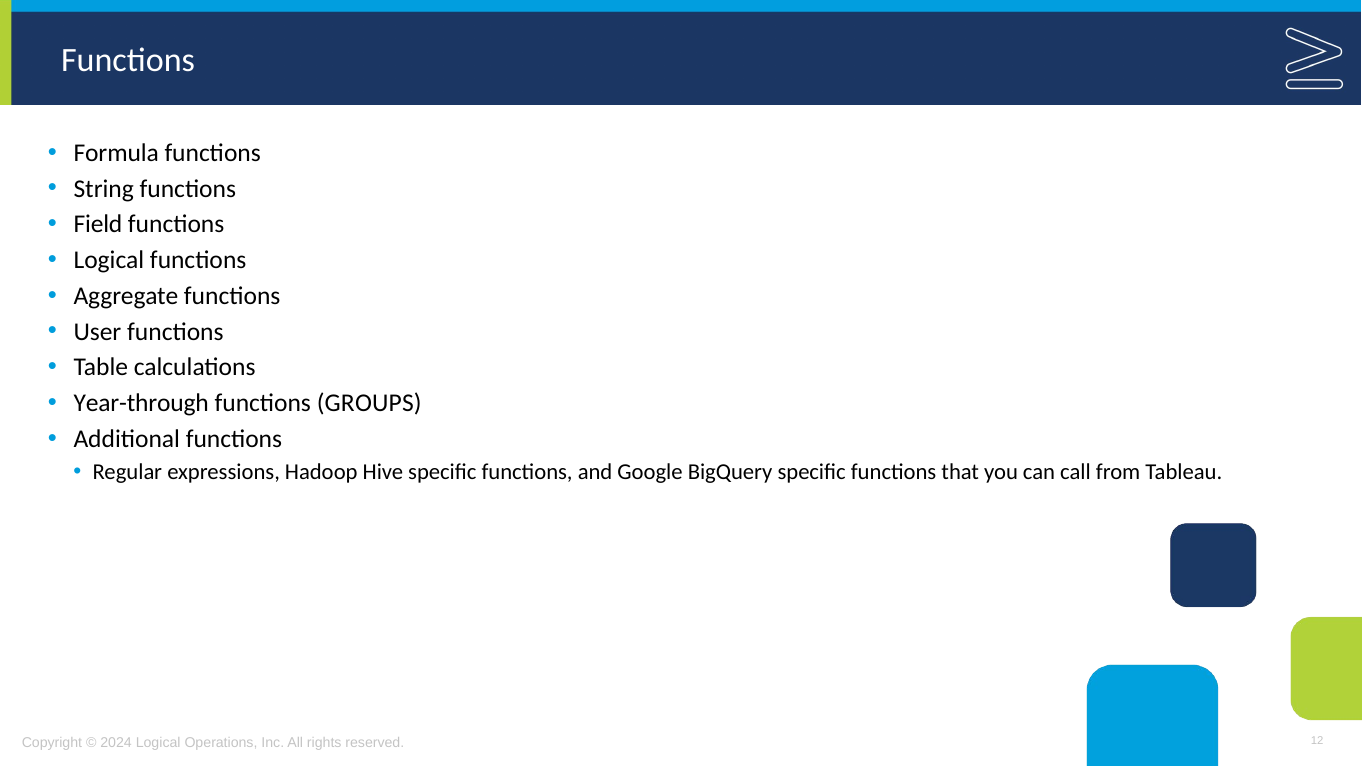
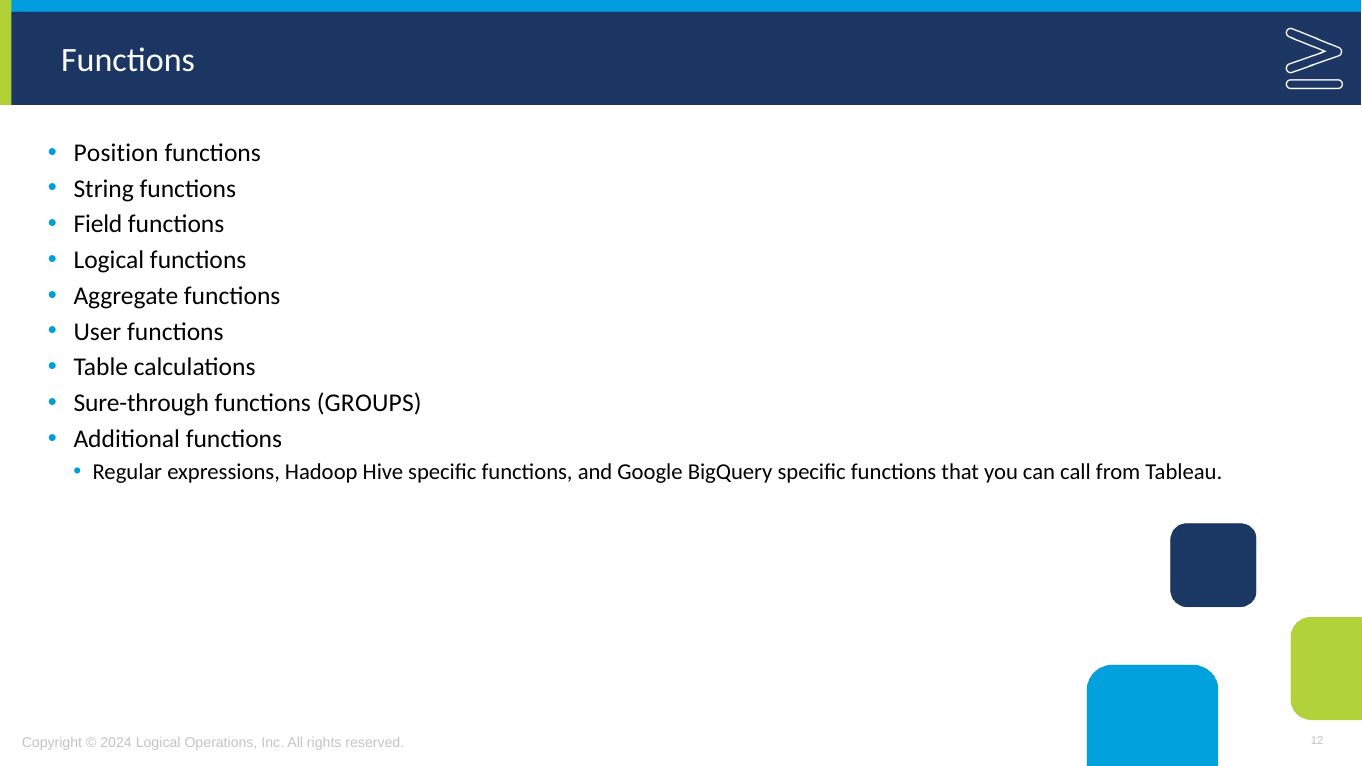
Formula: Formula -> Position (116, 153)
Year-through: Year-through -> Sure-through (141, 403)
